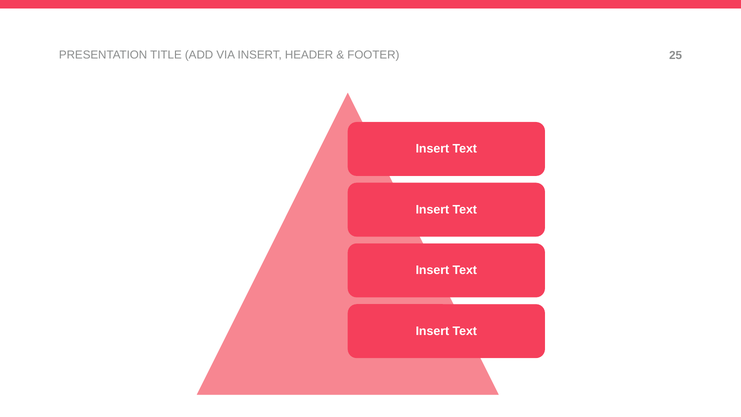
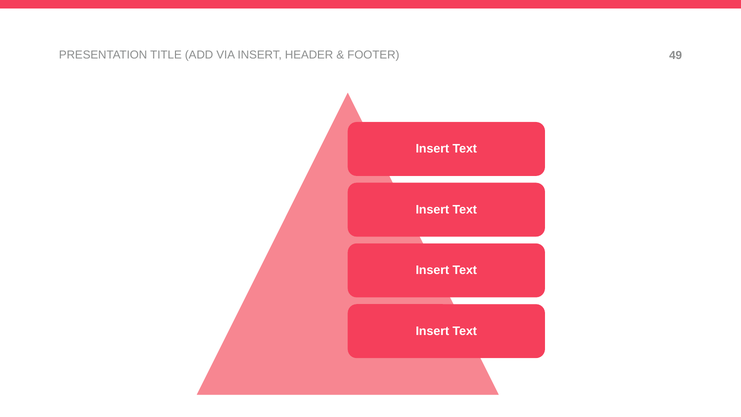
25: 25 -> 49 (676, 55)
